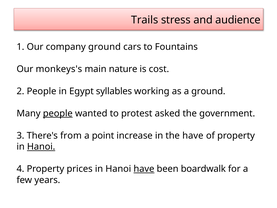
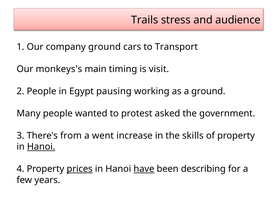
Fountains: Fountains -> Transport (176, 47)
nature: nature -> timing (123, 69)
cost: cost -> visit (159, 69)
syllables: syllables -> pausing (114, 91)
people underline: present -> none (58, 113)
point: point -> went (103, 135)
the have: have -> skills (193, 135)
prices underline: none -> present (80, 169)
boardwalk: boardwalk -> describing (203, 169)
